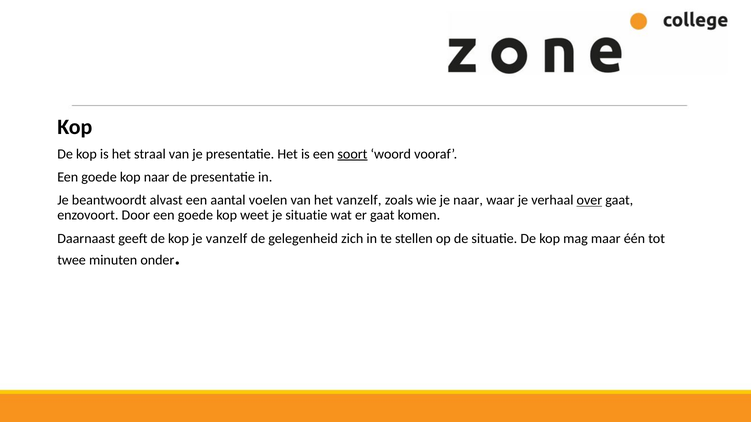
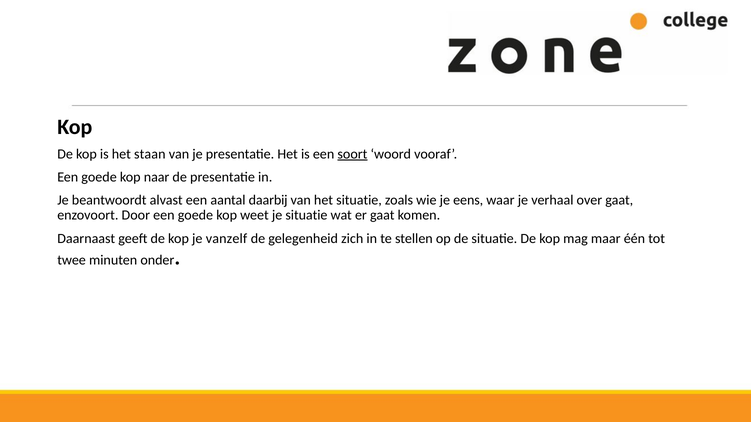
straal: straal -> staan (150, 154)
voelen: voelen -> daarbij (268, 200)
het vanzelf: vanzelf -> situatie (359, 200)
je naar: naar -> eens (468, 200)
over underline: present -> none (589, 200)
